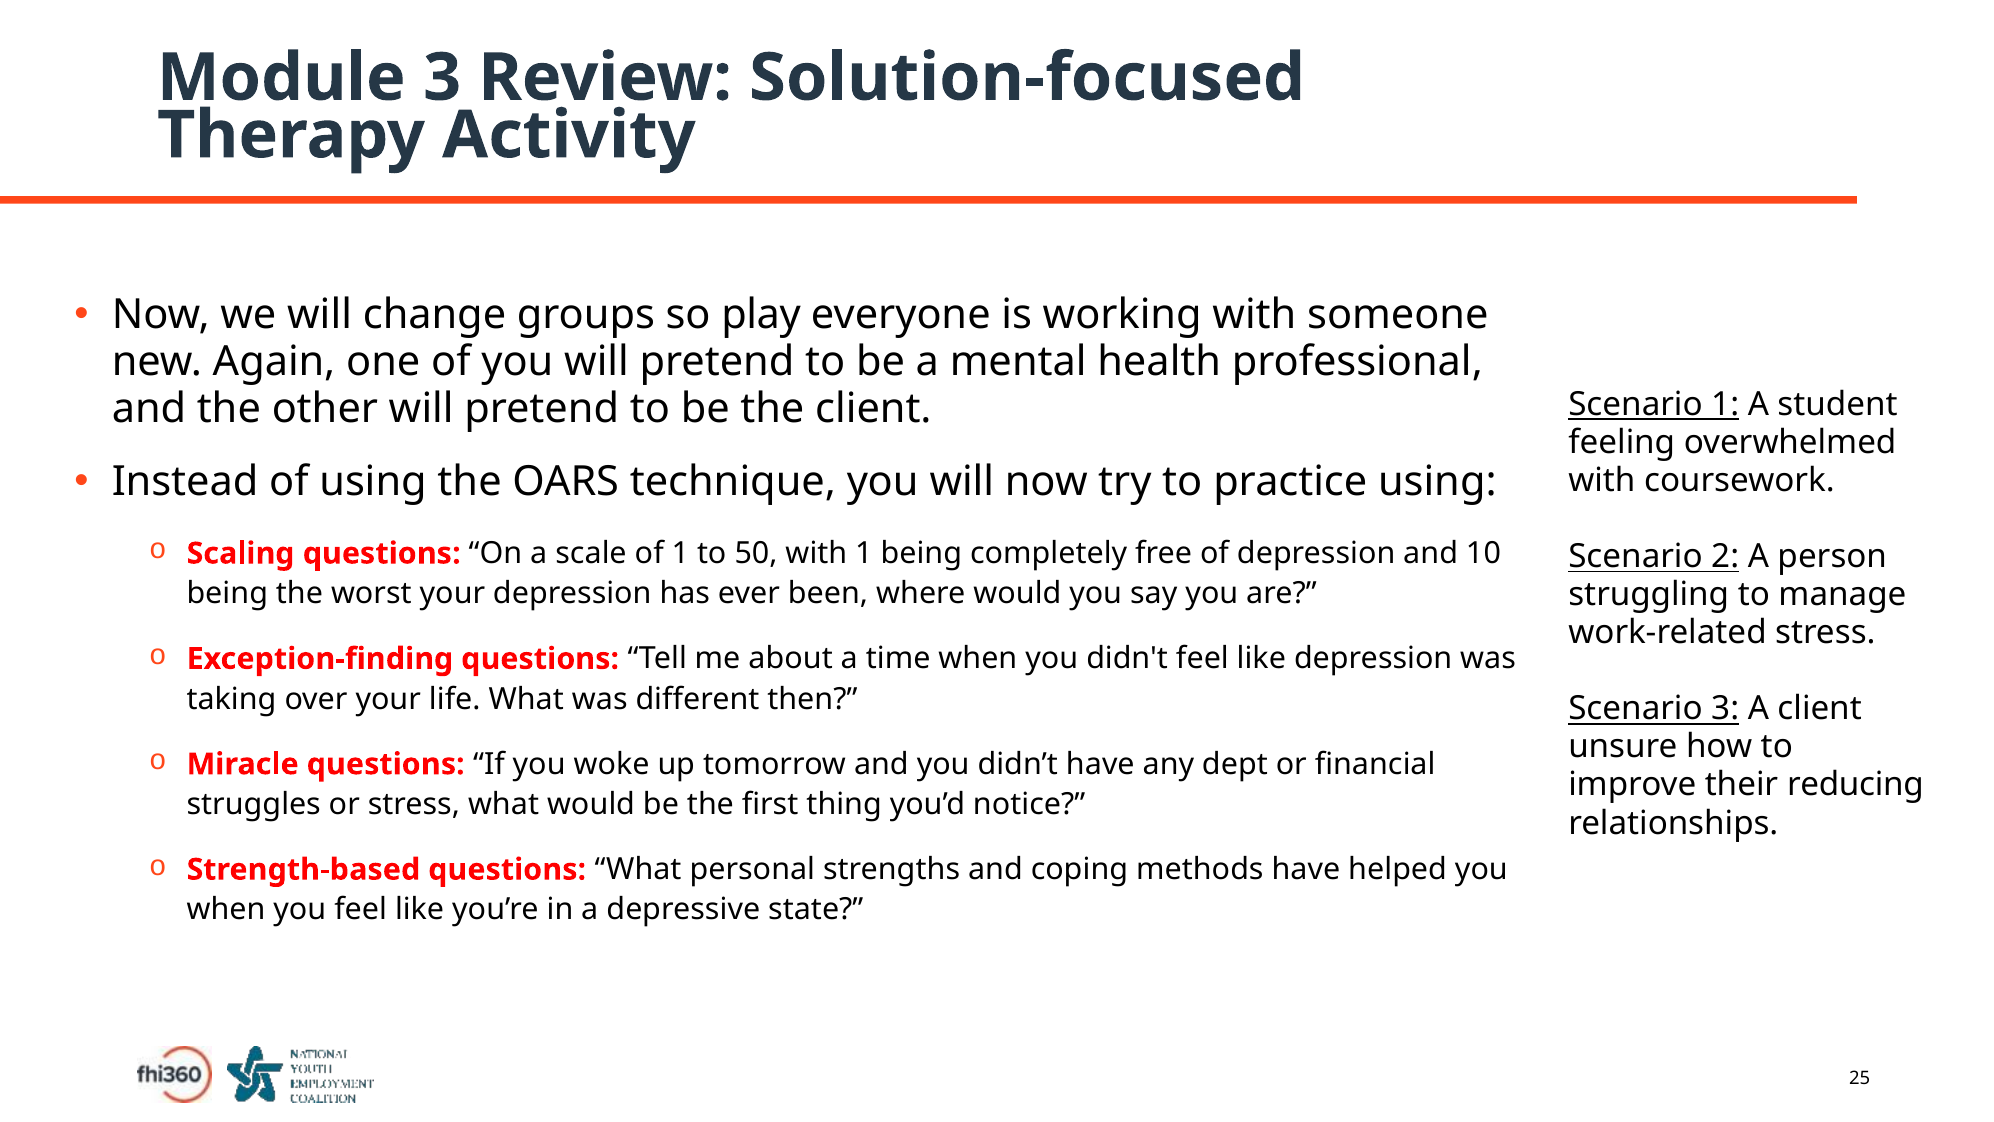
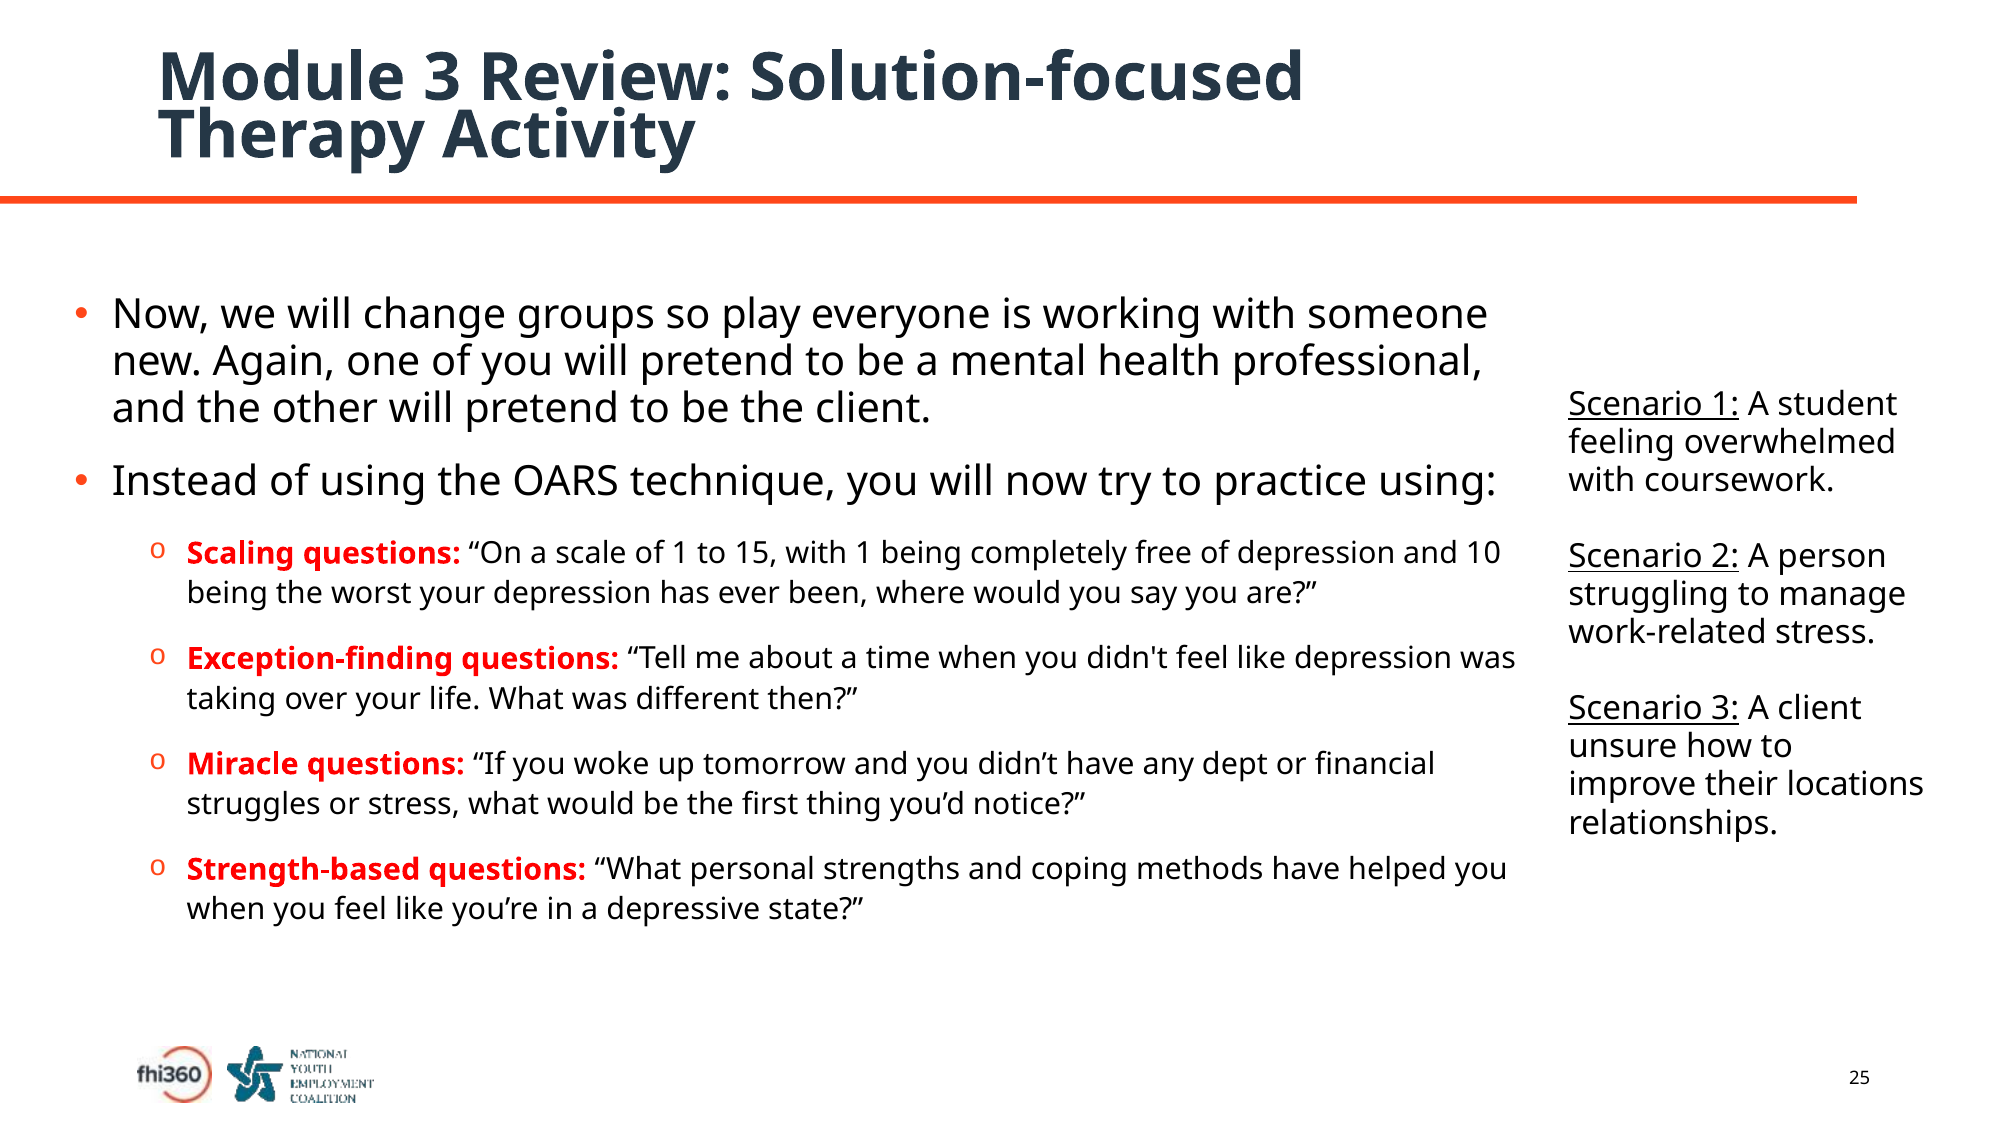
50: 50 -> 15 (756, 553)
reducing: reducing -> locations (1855, 785)
